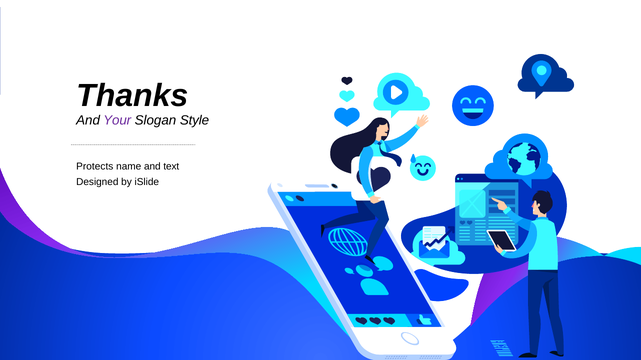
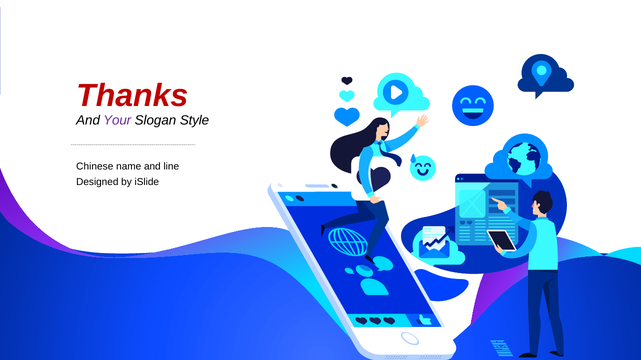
Thanks colour: black -> red (132, 96)
Protects: Protects -> Chinese (95, 167)
text: text -> line (171, 167)
